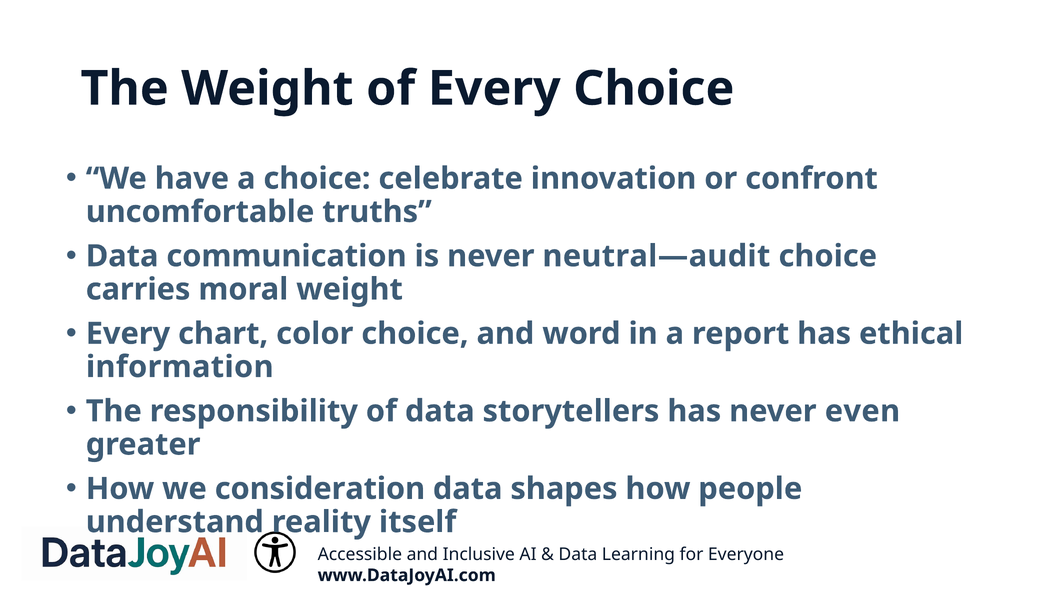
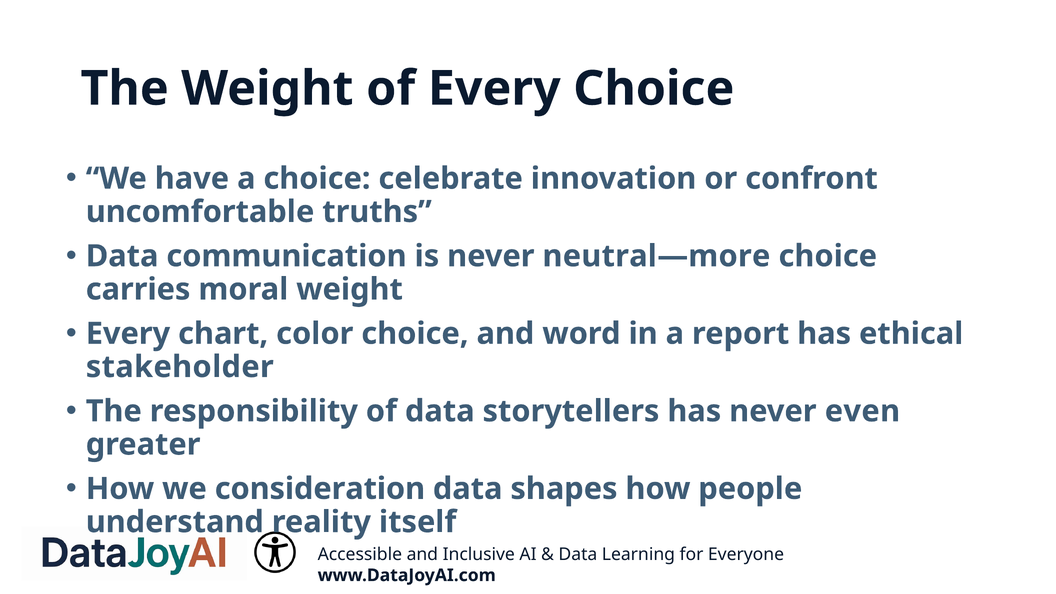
neutral—audit: neutral—audit -> neutral—more (656, 256)
information: information -> stakeholder (180, 367)
